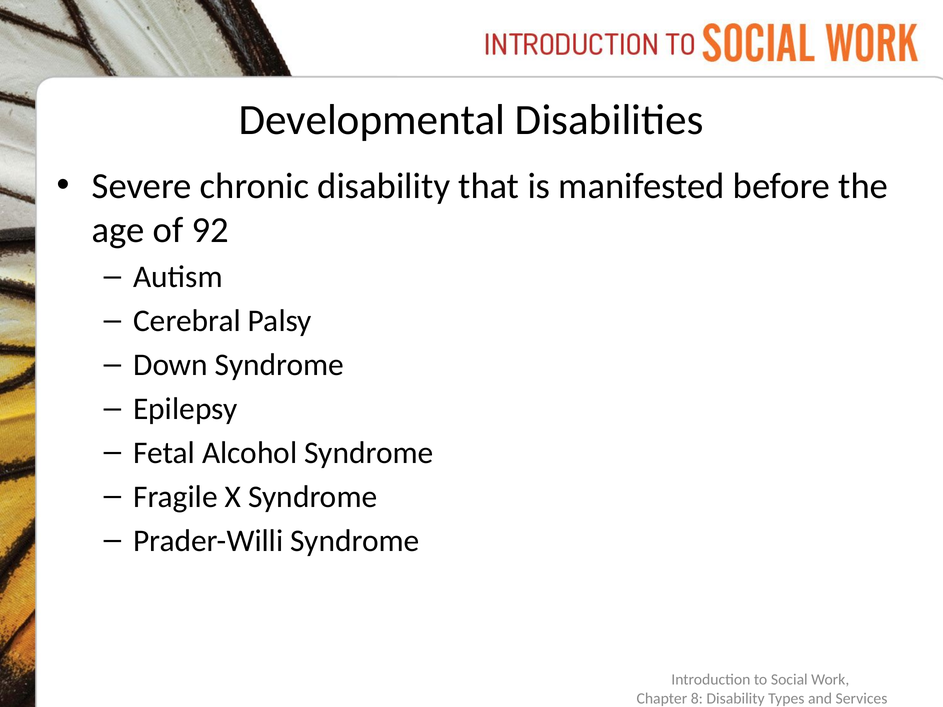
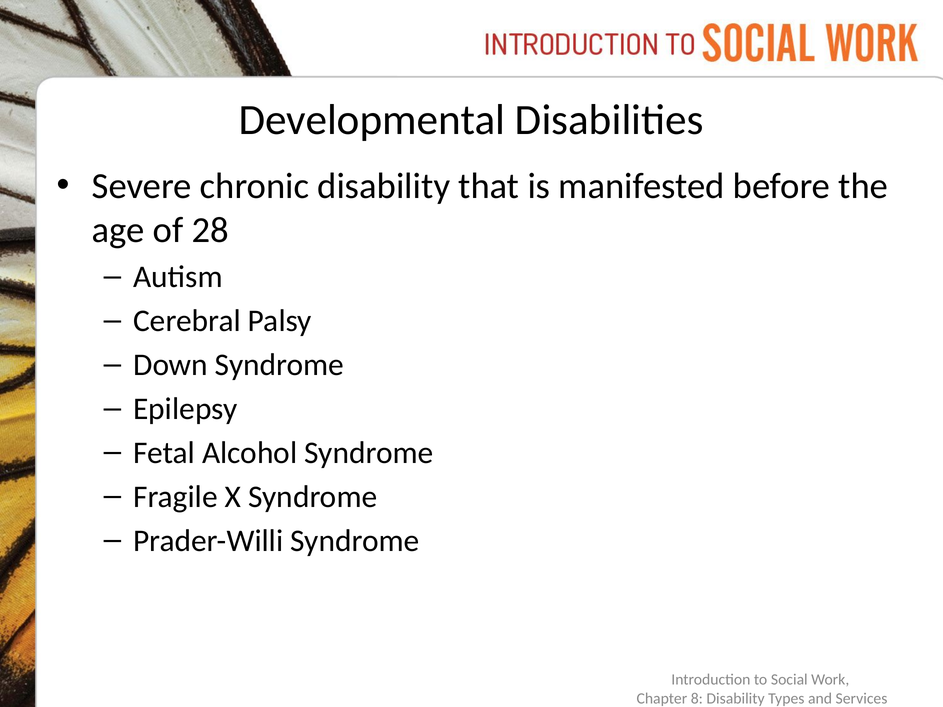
92: 92 -> 28 (210, 230)
